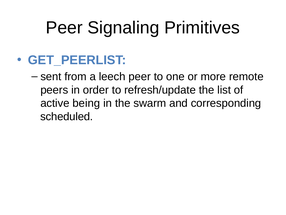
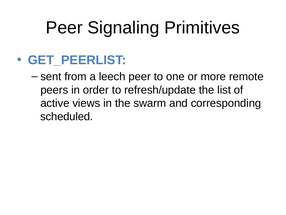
being: being -> views (86, 103)
